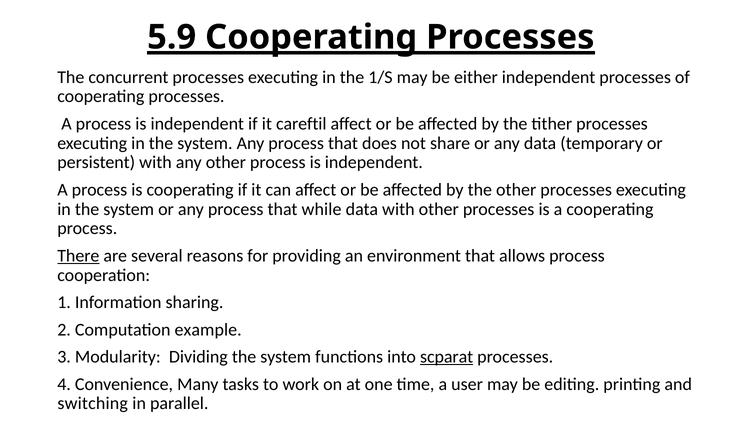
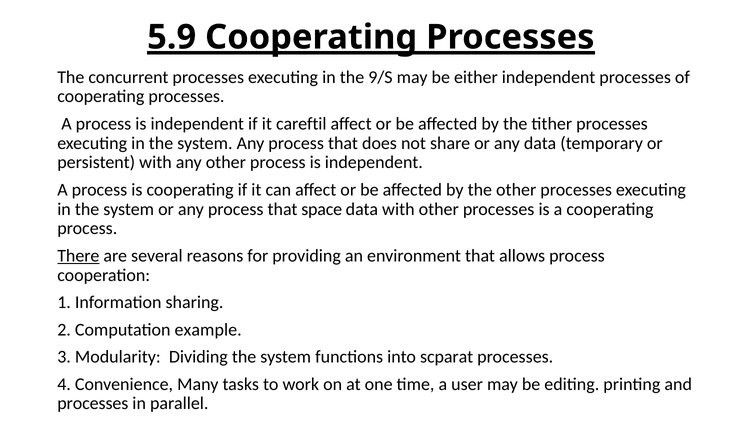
1/S: 1/S -> 9/S (380, 77)
while: while -> space (322, 209)
scparat underline: present -> none (447, 357)
switching: switching -> processes (93, 404)
